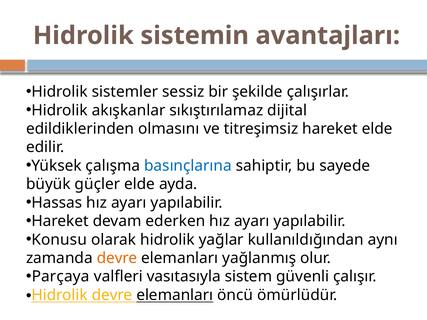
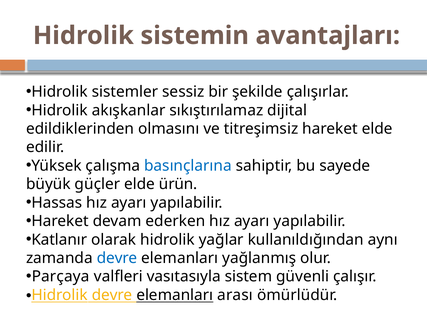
ayda: ayda -> ürün (178, 184)
Konusu: Konusu -> Katlanır (59, 240)
devre colour: orange -> blue (117, 258)
öncü: öncü -> arası (235, 295)
